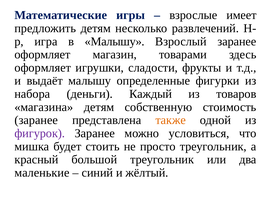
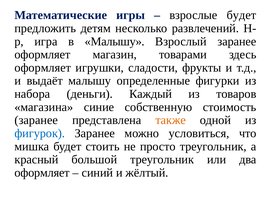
взрослые имеет: имеет -> будет (241, 15)
магазина детям: детям -> синие (99, 107)
фигурок colour: purple -> blue (40, 133)
маленькие: маленькие -> оформляет (42, 172)
